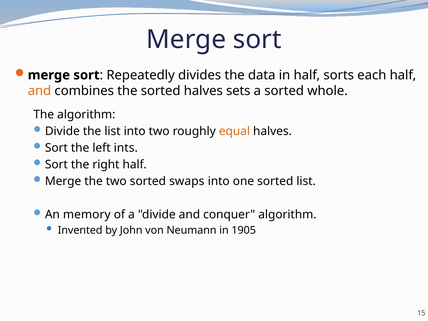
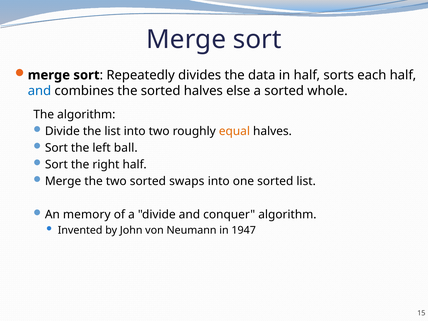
and colour: orange -> blue (39, 91)
sets: sets -> else (238, 91)
ints: ints -> ball (126, 148)
1905: 1905 -> 1947 (244, 230)
